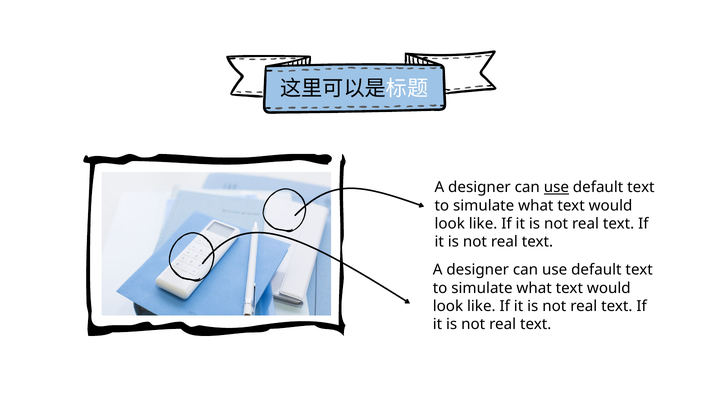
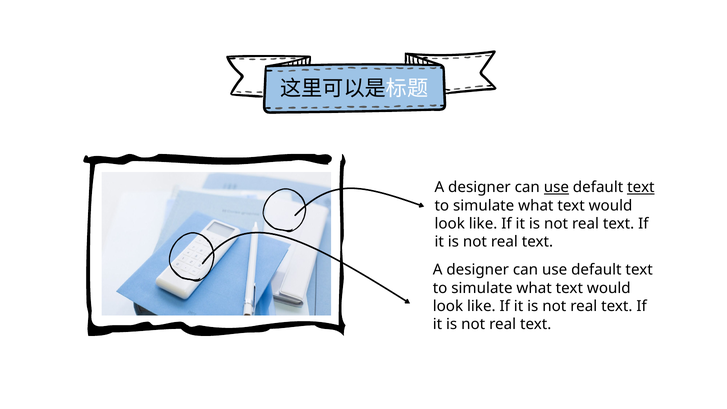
text underline: none -> present (641, 187)
